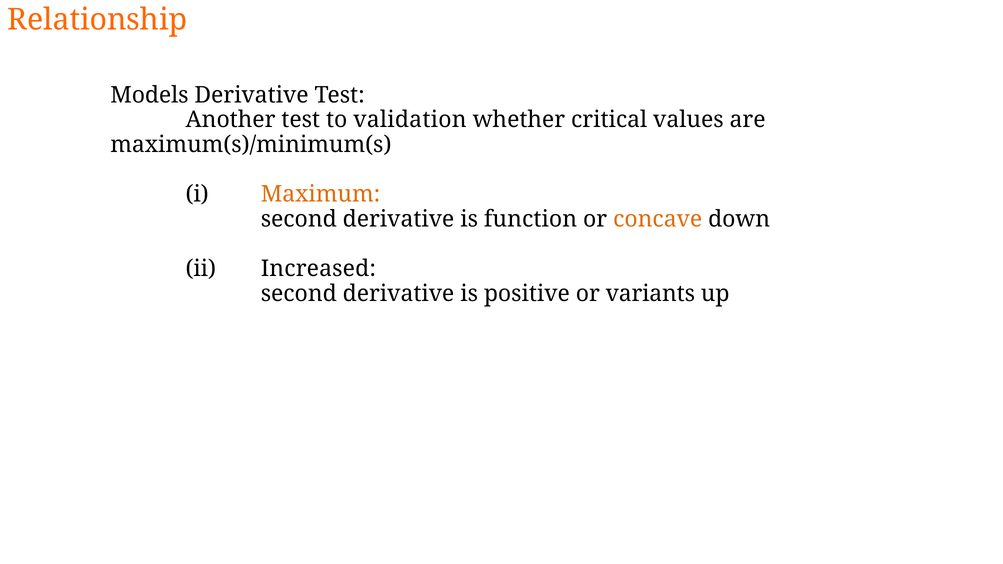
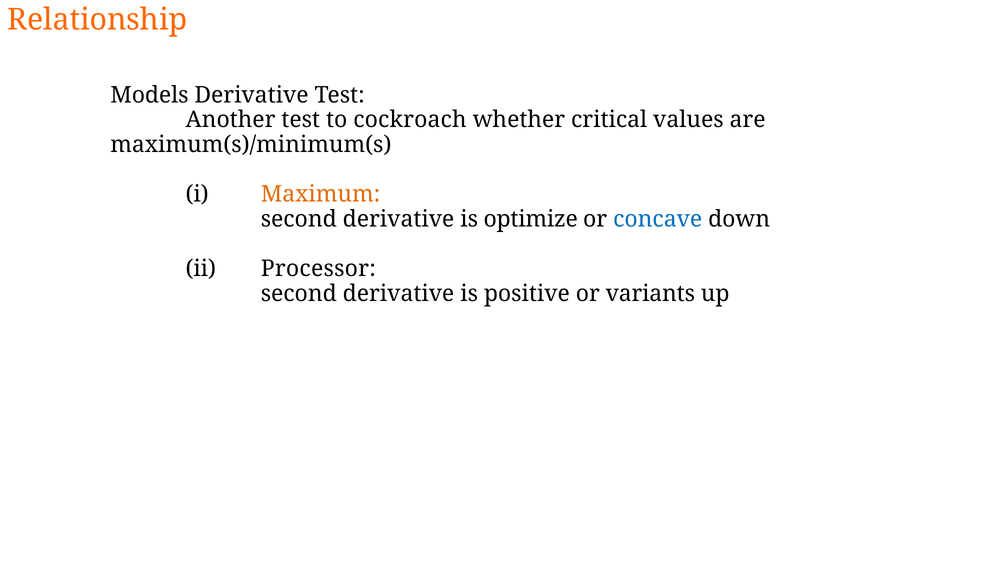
validation: validation -> cockroach (410, 120)
function: function -> optimize (531, 219)
concave colour: orange -> blue (658, 219)
Increased: Increased -> Processor (318, 269)
